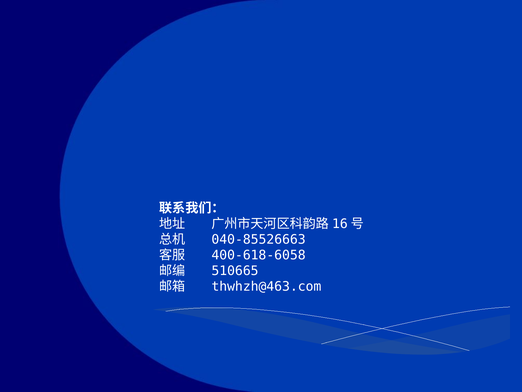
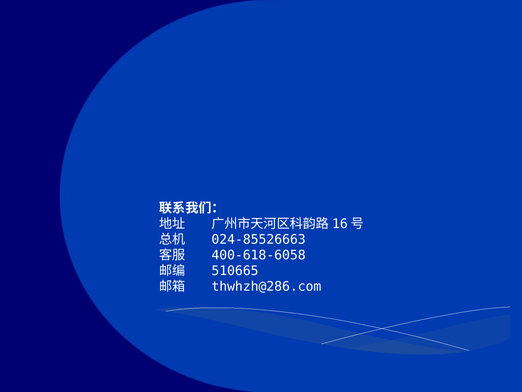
040-85526663: 040-85526663 -> 024-85526663 (259, 239)
thwhzh@463.com: thwhzh@463.com -> thwhzh@286.com (266, 286)
